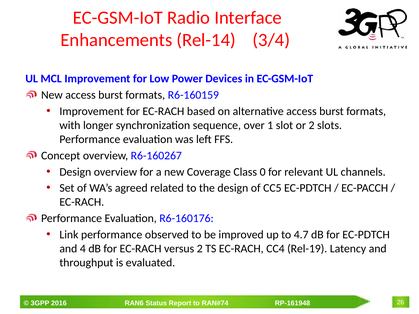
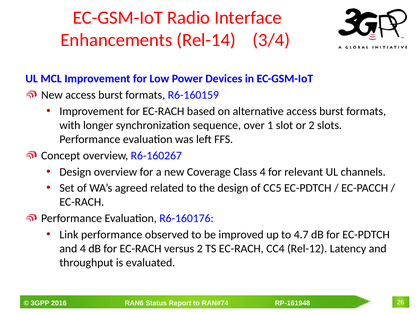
Class 0: 0 -> 4 (263, 172)
Rel-19: Rel-19 -> Rel-12 (307, 249)
